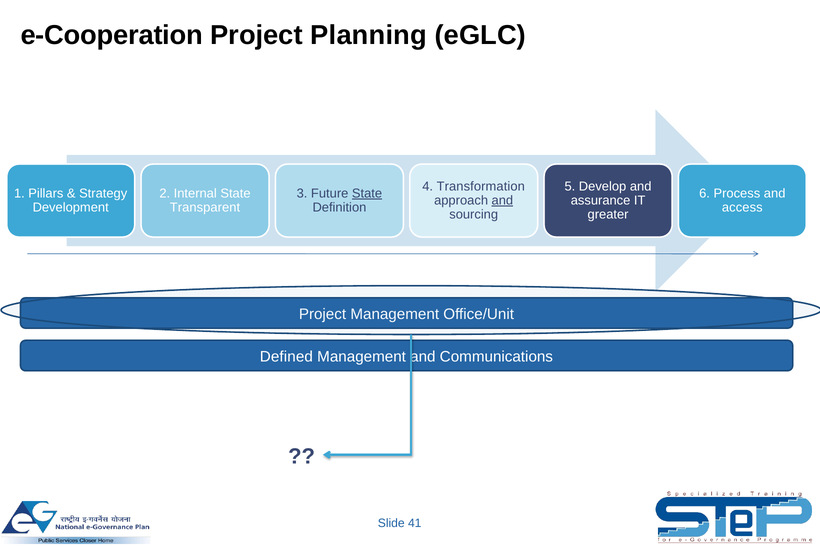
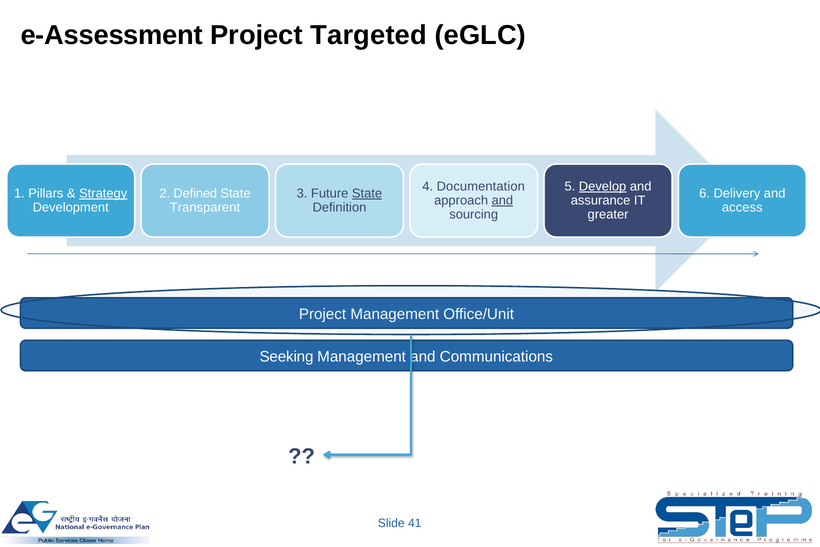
e-Cooperation: e-Cooperation -> e-Assessment (112, 35)
Planning: Planning -> Targeted (369, 35)
Transformation: Transformation -> Documentation (481, 186)
Develop underline: none -> present (603, 186)
Strategy underline: none -> present (103, 193)
Internal: Internal -> Defined (195, 193)
Process: Process -> Delivery (737, 193)
Defined: Defined -> Seeking (287, 356)
